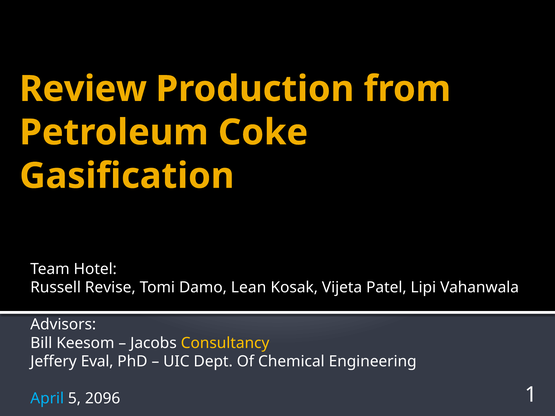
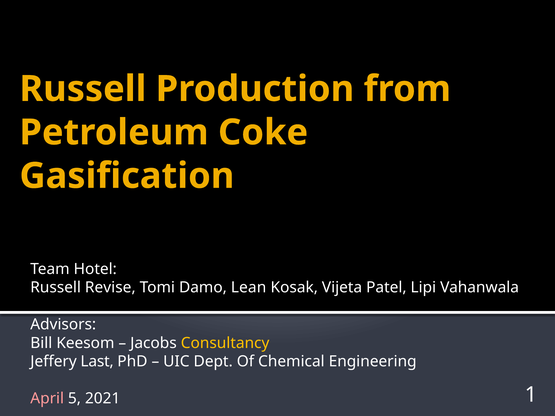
Review: Review -> Russell (83, 89)
Eval: Eval -> Last (97, 362)
April colour: light blue -> pink (47, 399)
2096: 2096 -> 2021 (103, 399)
